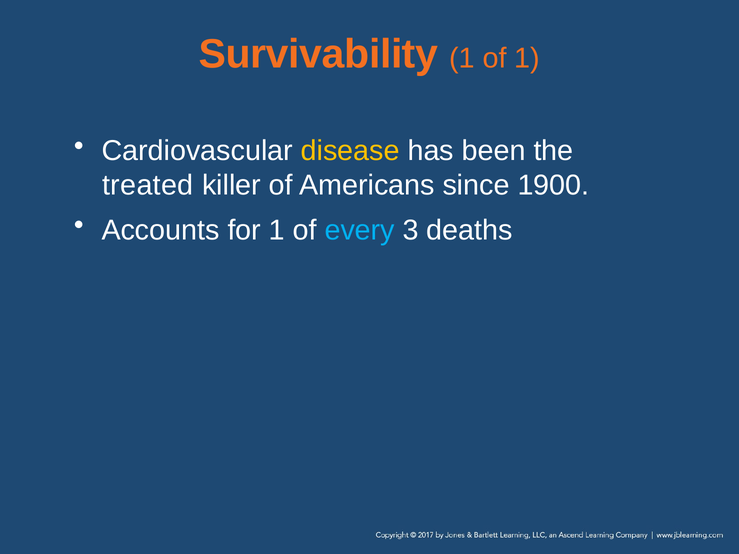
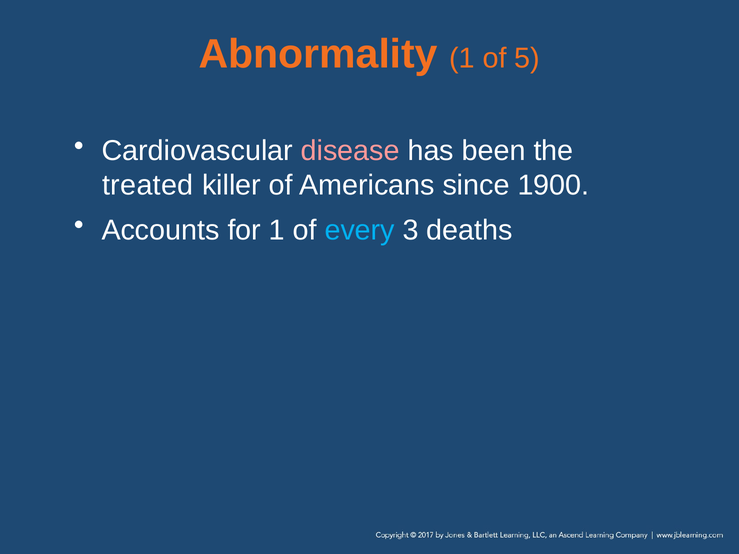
Survivability: Survivability -> Abnormality (318, 54)
of 1: 1 -> 5 (527, 58)
disease colour: yellow -> pink (350, 151)
